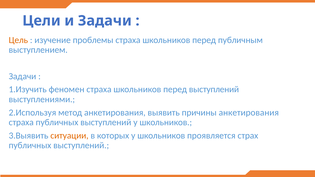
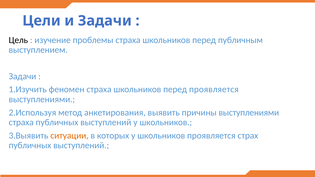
Цель colour: orange -> black (18, 40)
перед выступлений: выступлений -> проявляется (214, 89)
причины анкетирования: анкетирования -> выступлениями (249, 113)
